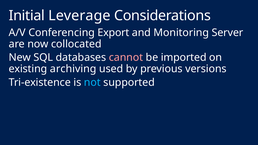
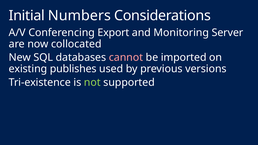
Leverage: Leverage -> Numbers (79, 16)
archiving: archiving -> publishes (73, 69)
not colour: light blue -> light green (92, 82)
